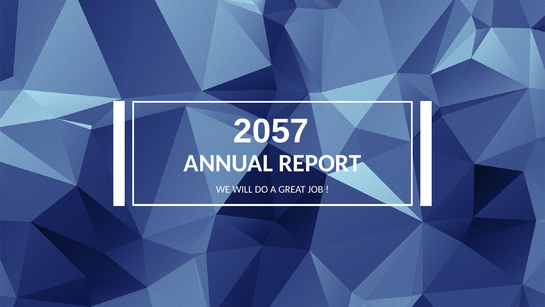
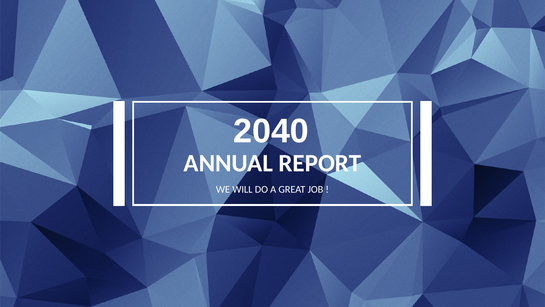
2057: 2057 -> 2040 (271, 131)
